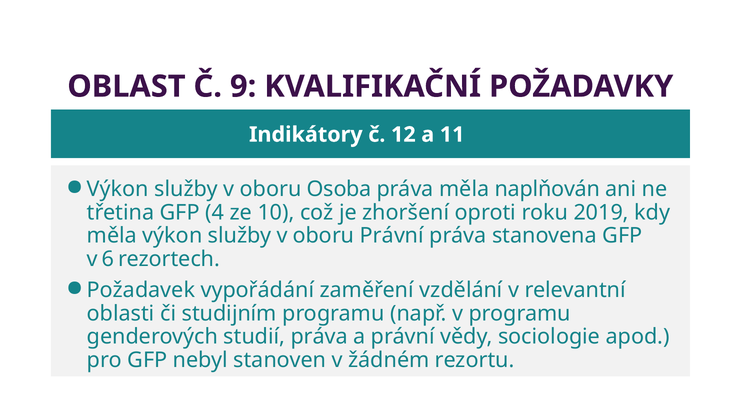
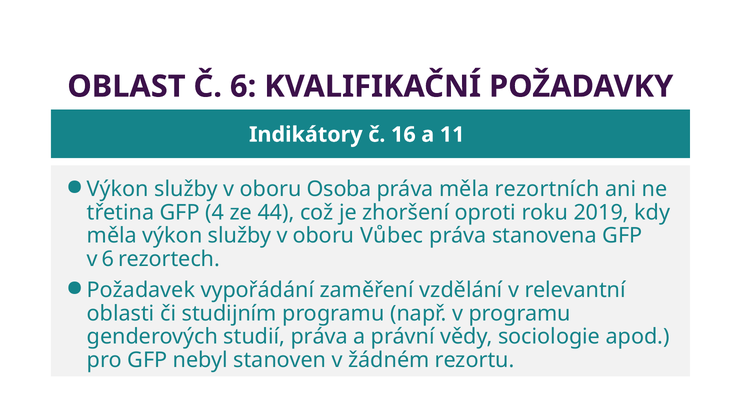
Č 9: 9 -> 6 (243, 86)
12: 12 -> 16 (403, 135)
naplňován: naplňován -> rezortních (547, 189)
10: 10 -> 44 (276, 212)
oboru Právní: Právní -> Vůbec (392, 236)
